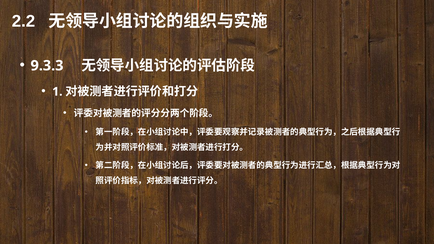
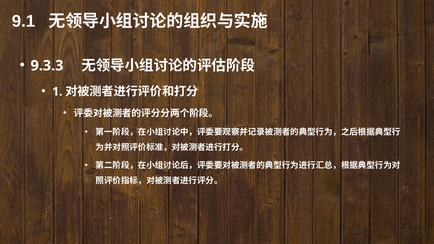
2.2: 2.2 -> 9.1 (23, 21)
